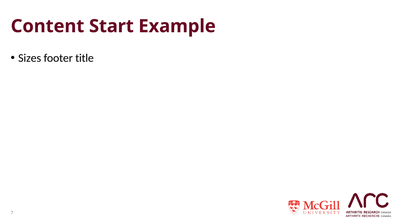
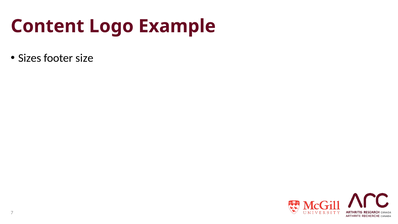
Start: Start -> Logo (111, 26)
title: title -> size (84, 58)
